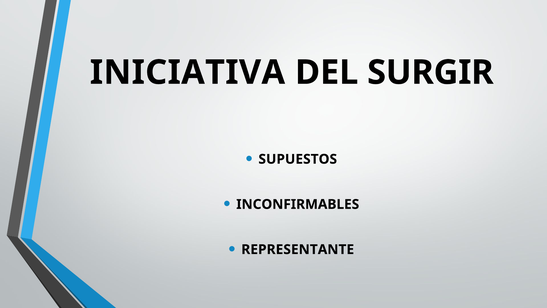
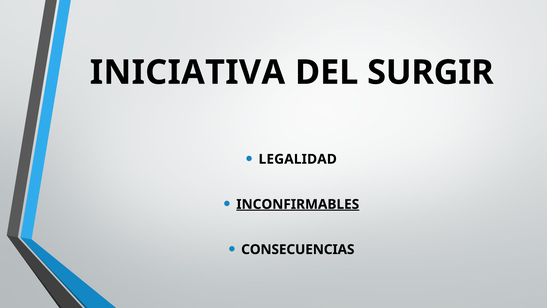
SUPUESTOS: SUPUESTOS -> LEGALIDAD (298, 159)
INCONFIRMABLES underline: none -> present (298, 204)
REPRESENTANTE: REPRESENTANTE -> CONSECUENCIAS (298, 249)
